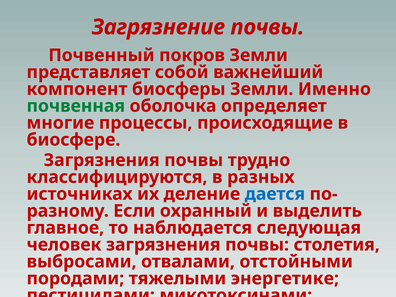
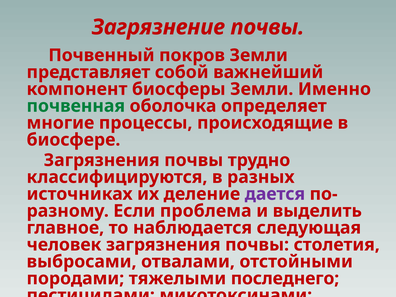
дается colour: blue -> purple (275, 194)
охранный: охранный -> проблема (206, 211)
энергетике: энергетике -> последнего (285, 279)
